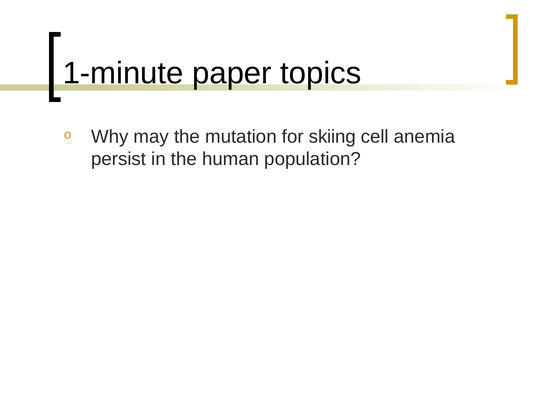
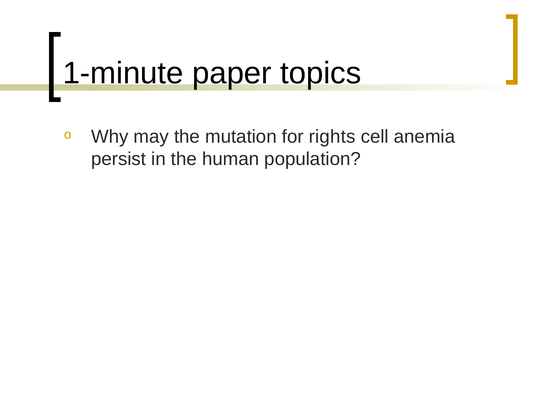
skiing: skiing -> rights (332, 137)
